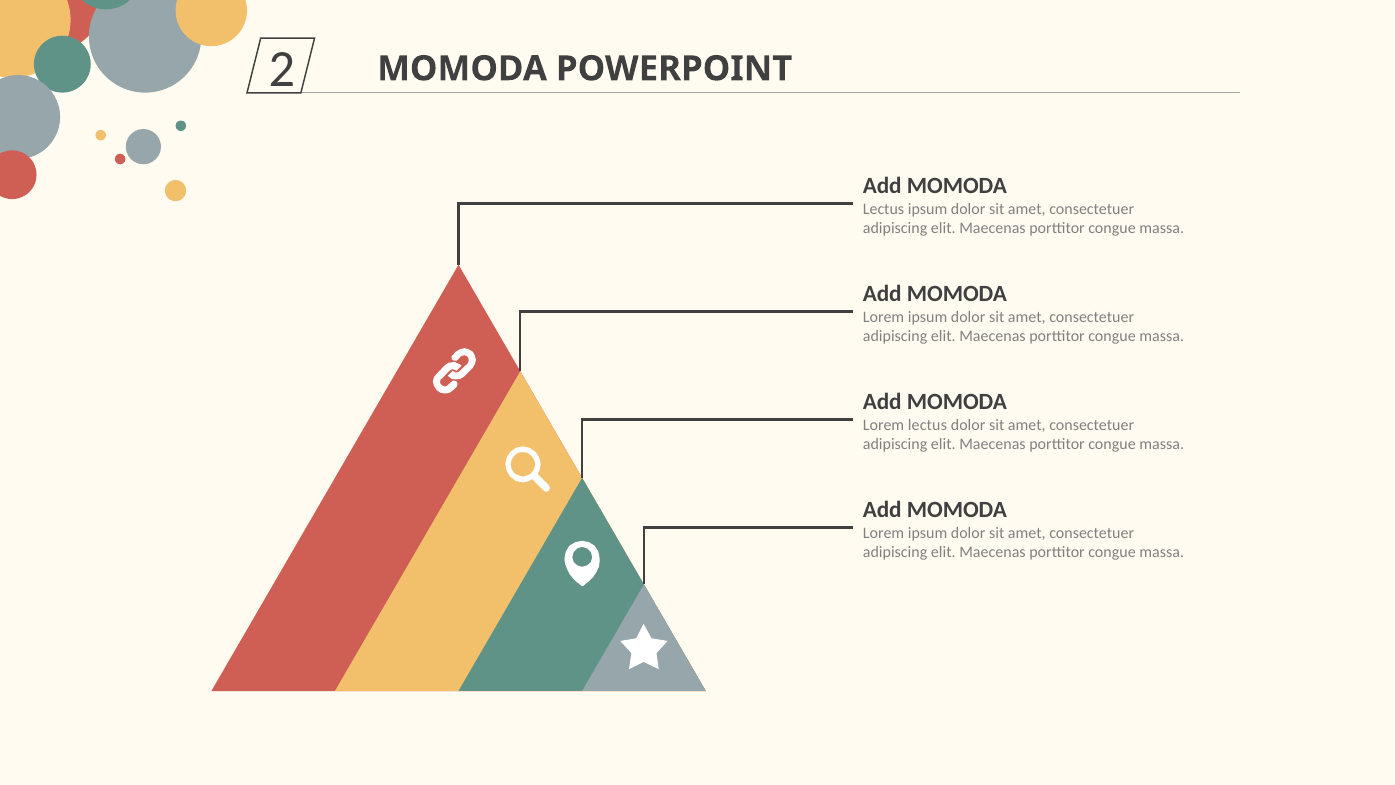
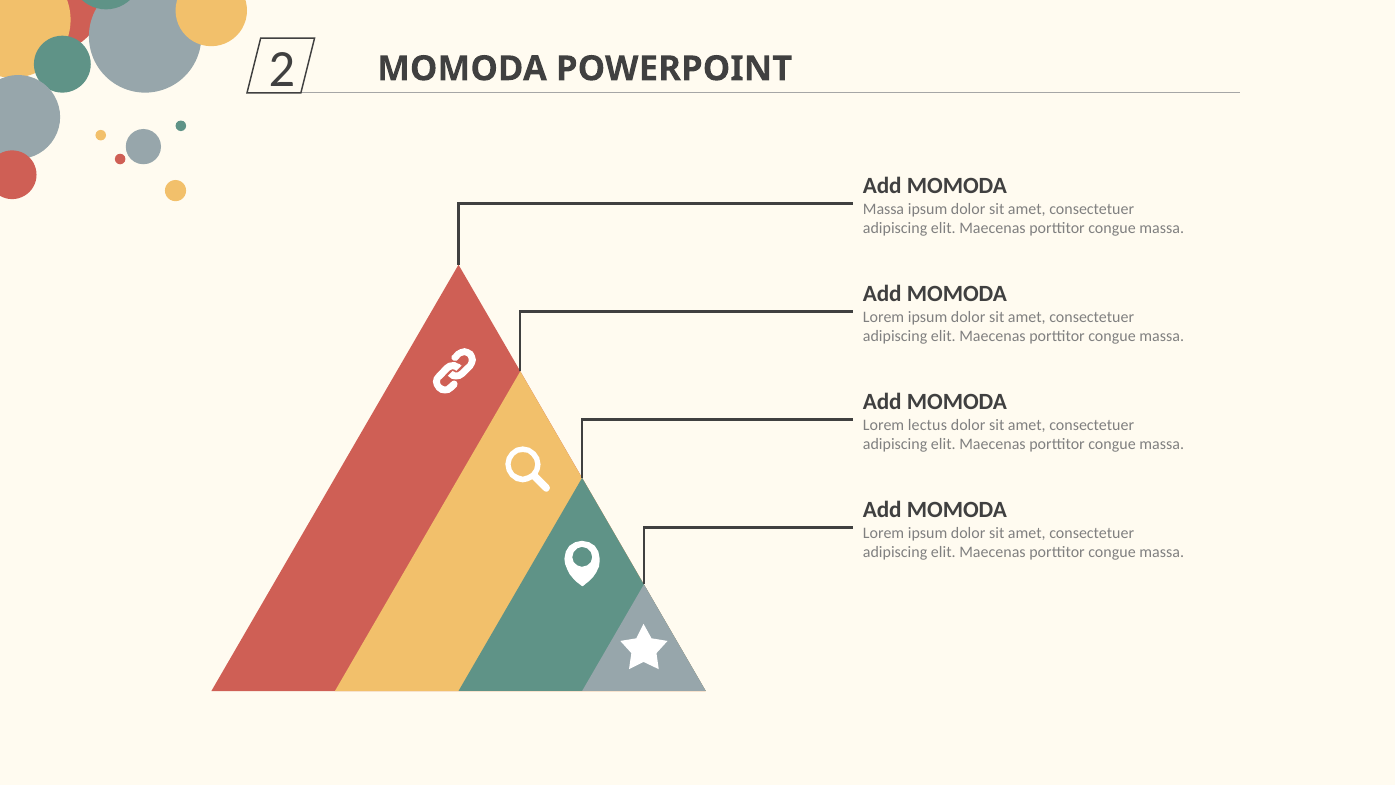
Lectus: Lectus -> Massa (884, 209)
